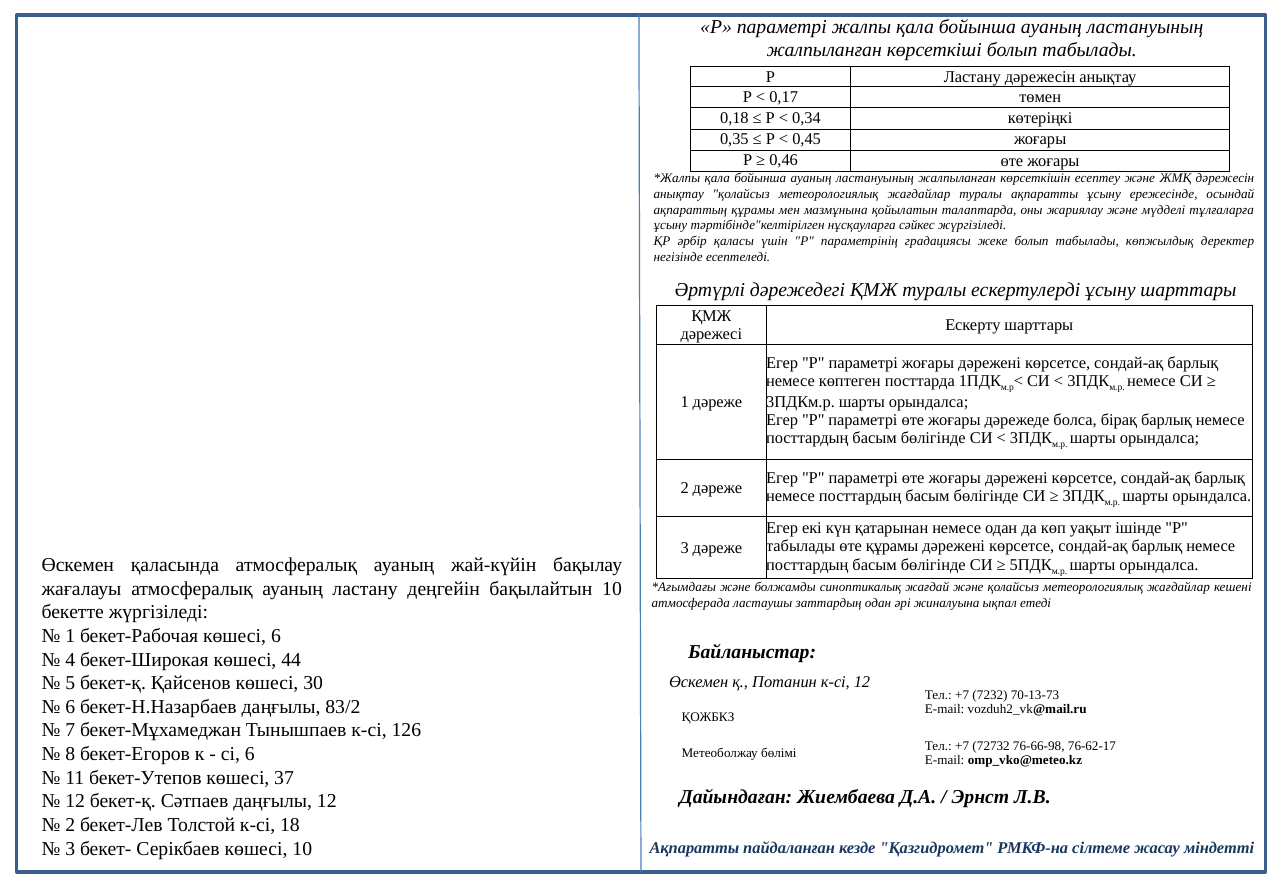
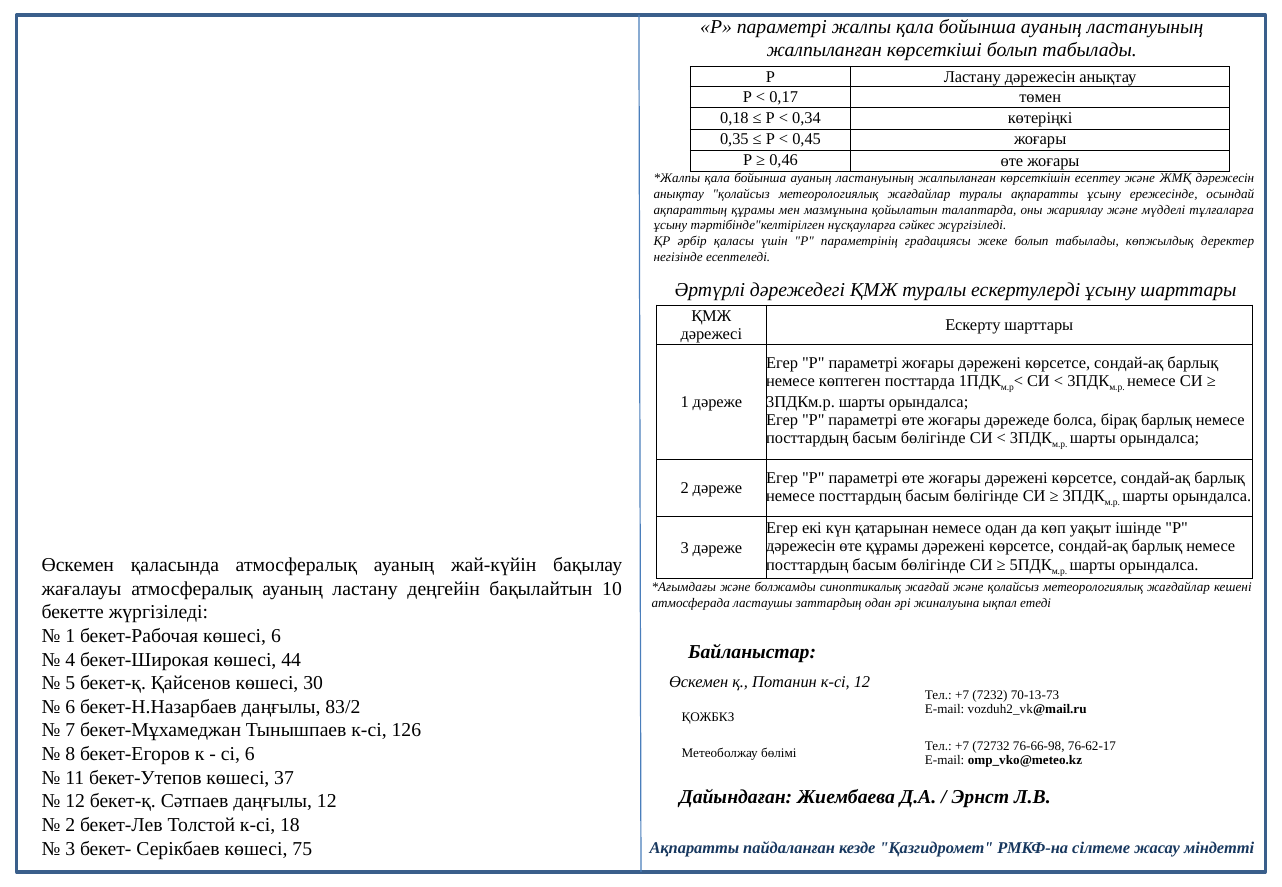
табылады: табылады -> дәрежесін (801, 547)
көшесі 10: 10 -> 75 (302, 849)
